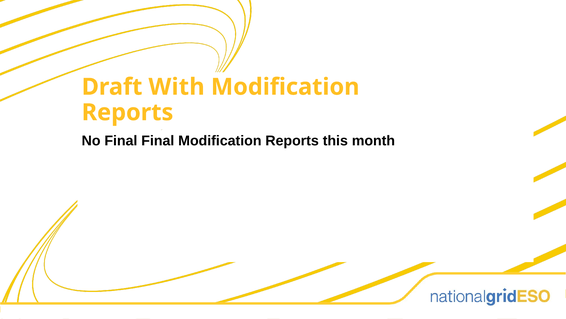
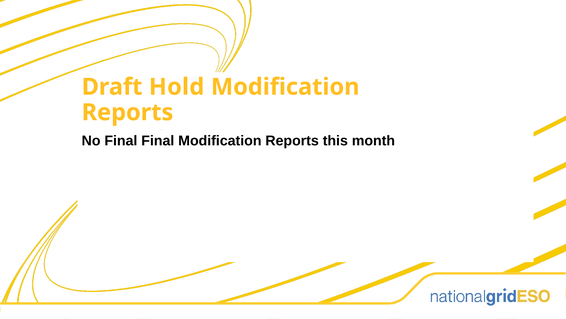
With: With -> Hold (177, 87)
